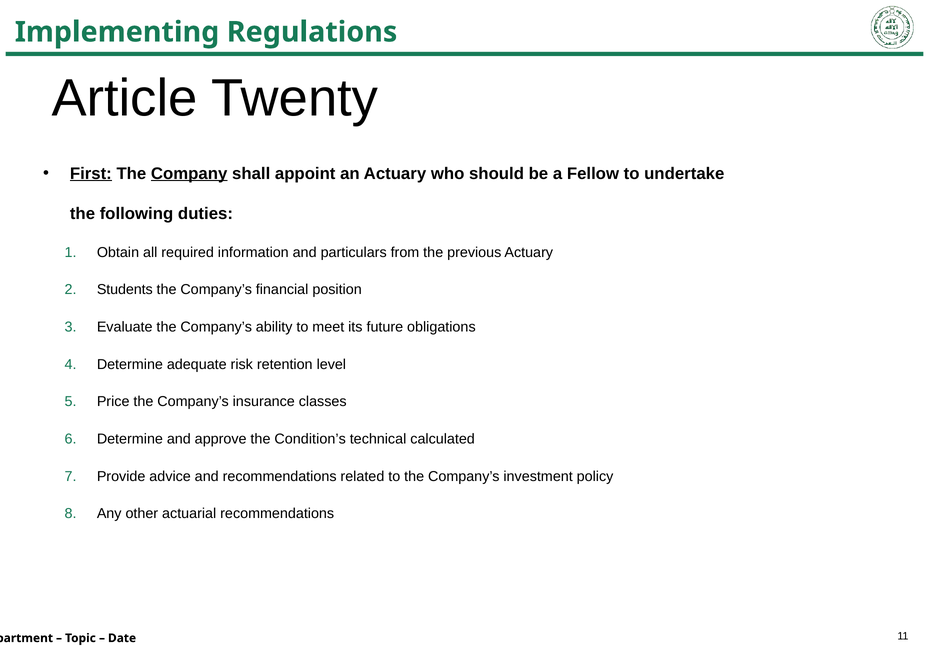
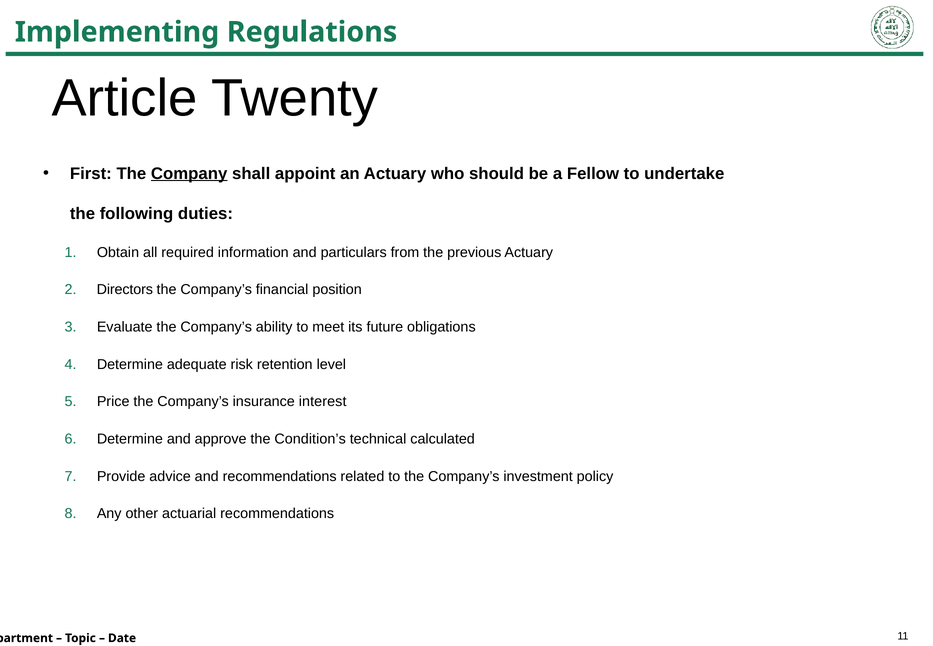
First underline: present -> none (91, 173)
Students: Students -> Directors (125, 290)
classes: classes -> interest (323, 402)
